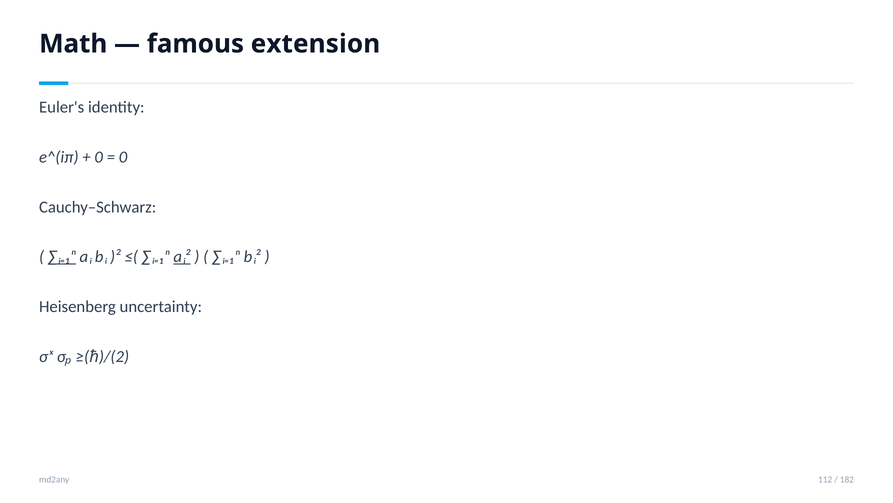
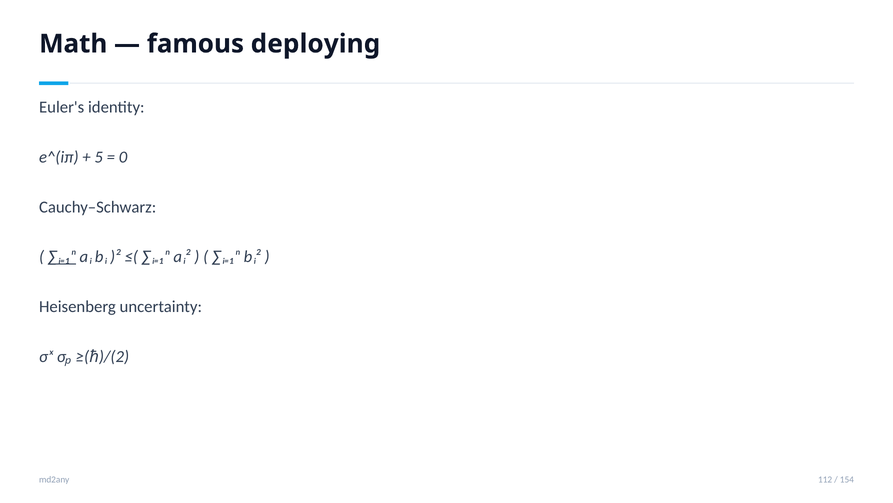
extension: extension -> deploying (315, 44)
0: 0 -> 5 (99, 157)
aᵢ² underline: present -> none (182, 257)
182: 182 -> 154 (847, 479)
